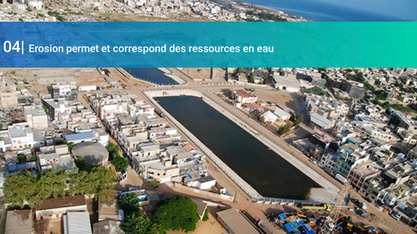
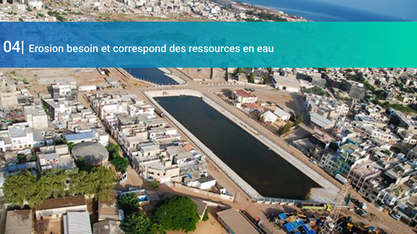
permet: permet -> besoin (82, 49)
